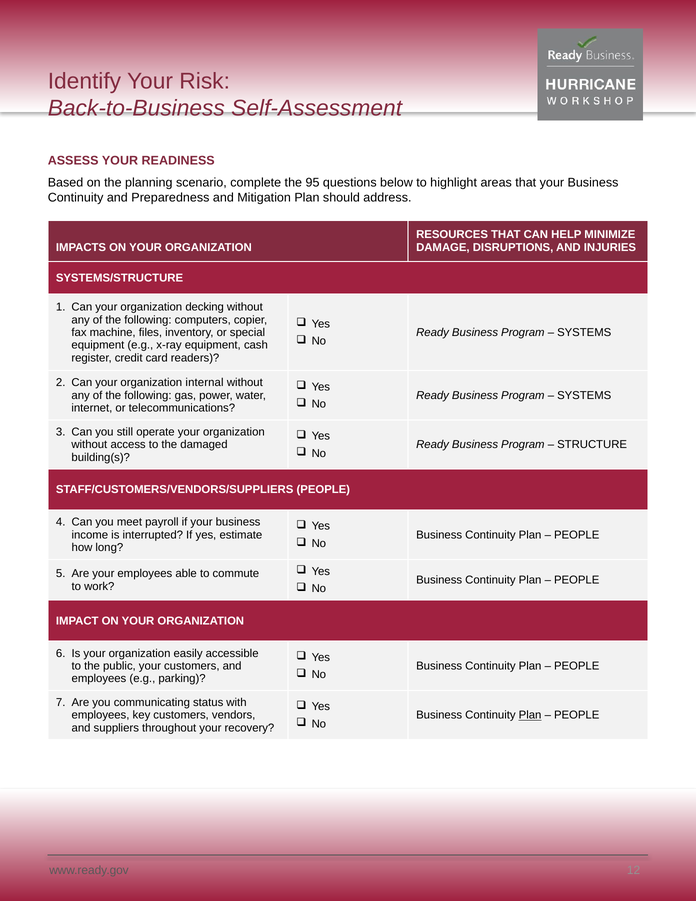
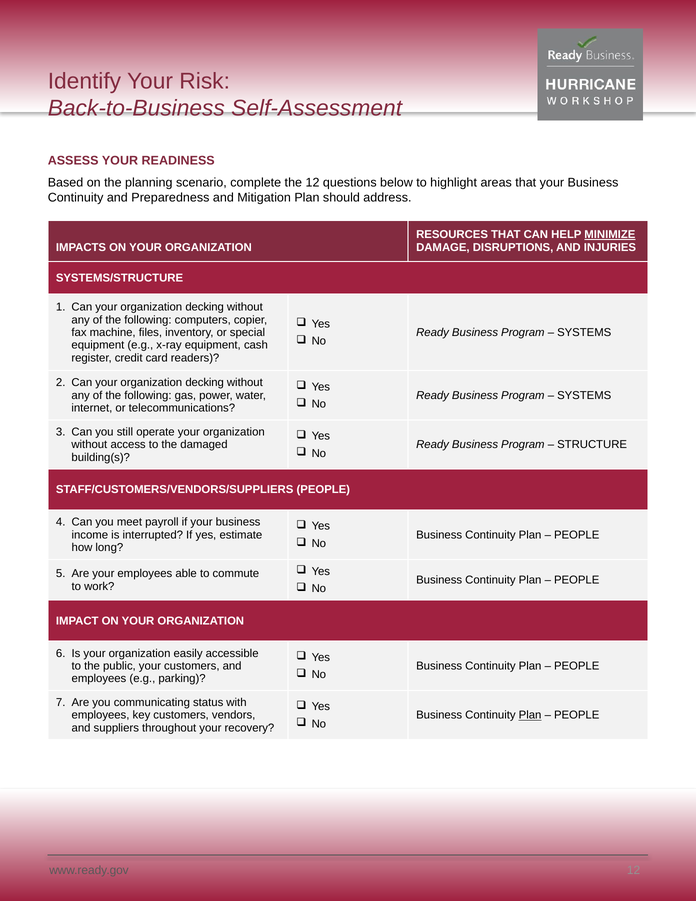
the 95: 95 -> 12 (313, 182)
MINIMIZE underline: none -> present (610, 235)
internal: internal -> decking (205, 383)
